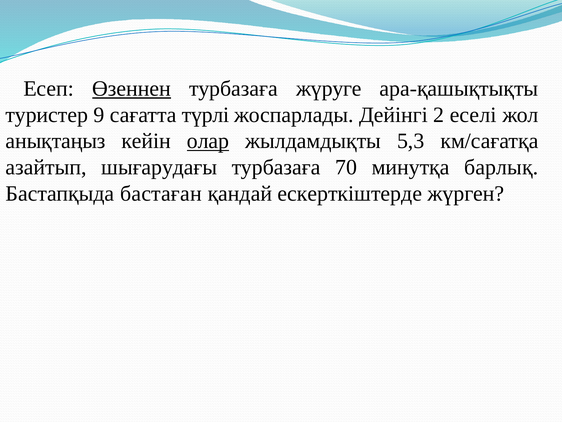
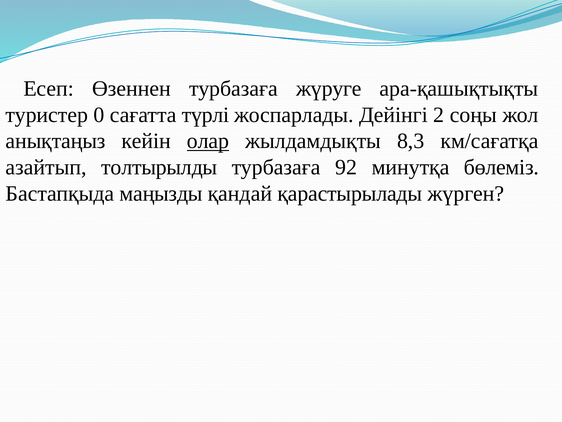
Өзеннен underline: present -> none (132, 88)
9: 9 -> 0 (99, 115)
еселі: еселі -> соңы (473, 115)
5,3: 5,3 -> 8,3 (411, 141)
шығарудағы: шығарудағы -> толтырылды (159, 167)
70: 70 -> 92 (346, 167)
барлық: барлық -> бөлеміз (501, 167)
бастаған: бастаған -> маңызды (161, 193)
ескерткіштерде: ескерткіштерде -> қарастырылады (350, 193)
